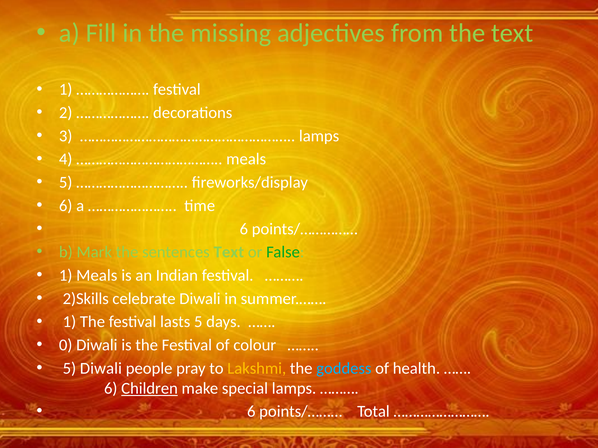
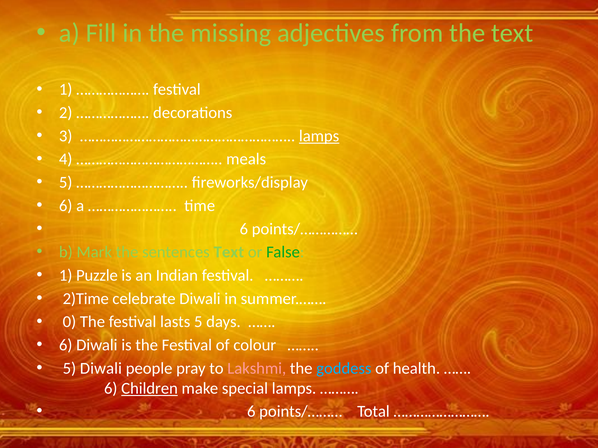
lamps underline: none -> present (319, 136)
1 Meals: Meals -> Puzzle (97, 276)
2)Skills: 2)Skills -> 2)Time (86, 299)
1: 1 -> 0 (69, 322)
0: 0 -> 6 (66, 345)
Lakshmi colour: yellow -> pink (257, 369)
